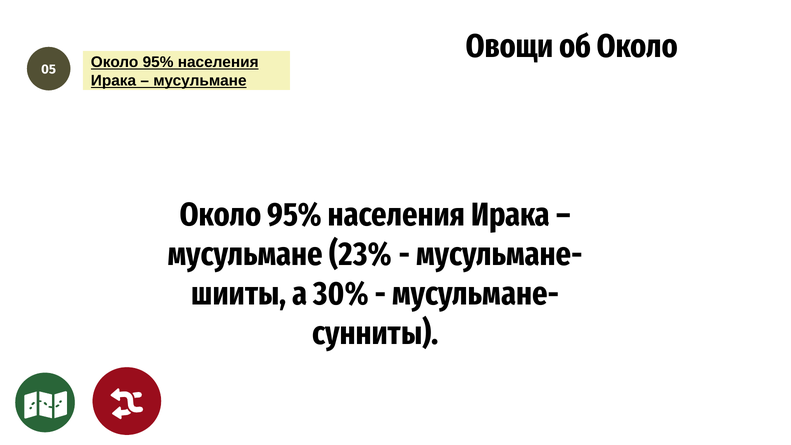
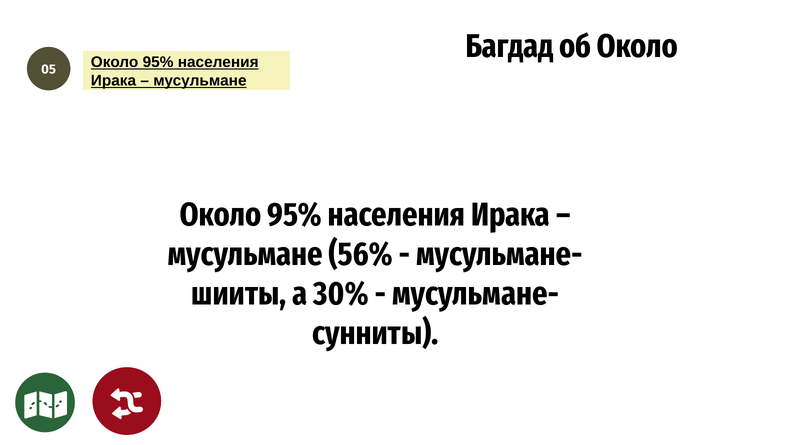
Овощи: Овощи -> Багдад (510, 46)
23%: 23% -> 56% (361, 254)
